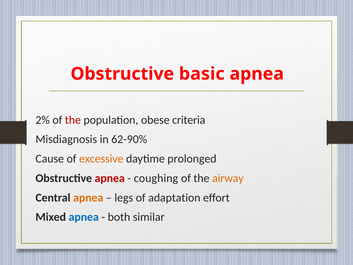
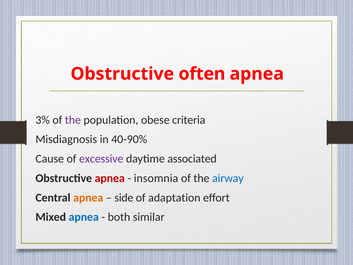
basic: basic -> often (202, 74)
2%: 2% -> 3% (43, 120)
the colour: red -> purple (73, 120)
62-90%: 62-90% -> 40-90% (129, 139)
excessive colour: orange -> purple (101, 159)
prolonged: prolonged -> associated (192, 159)
coughing: coughing -> insomnia (156, 178)
airway colour: orange -> blue (228, 178)
legs: legs -> side (124, 197)
